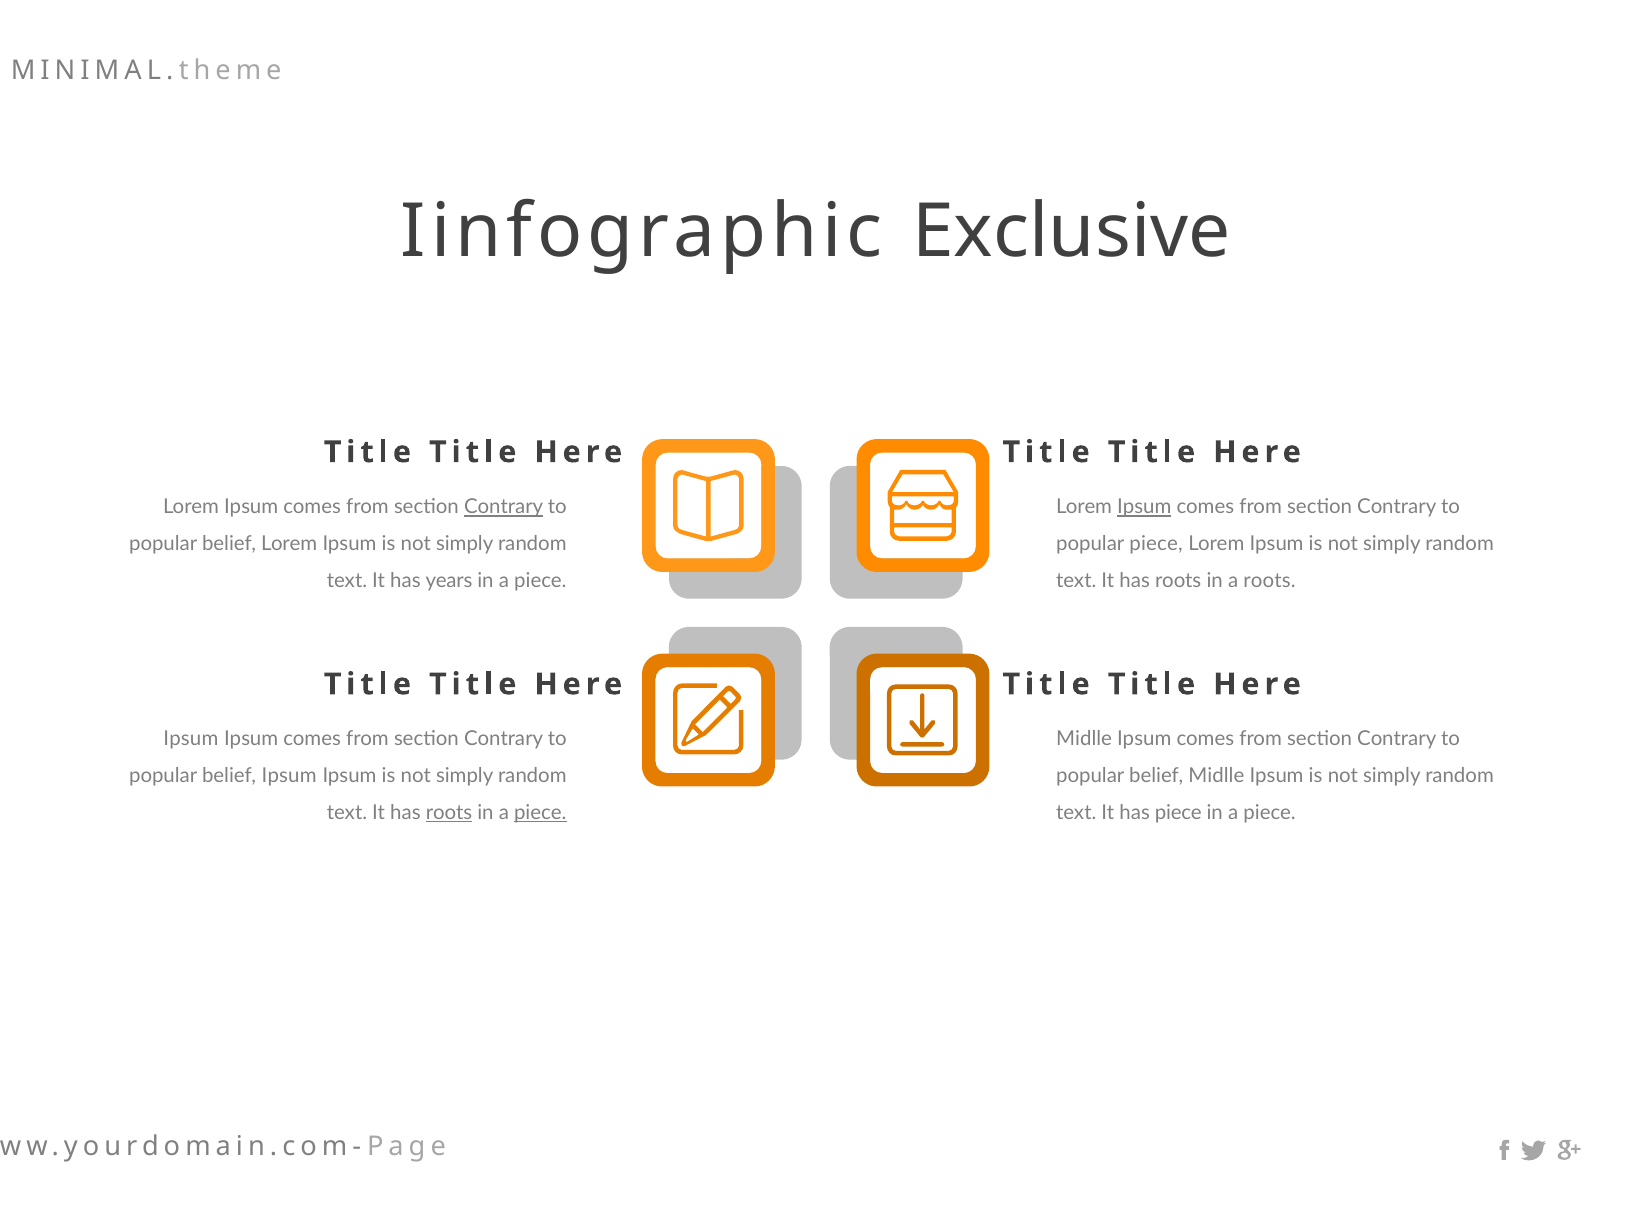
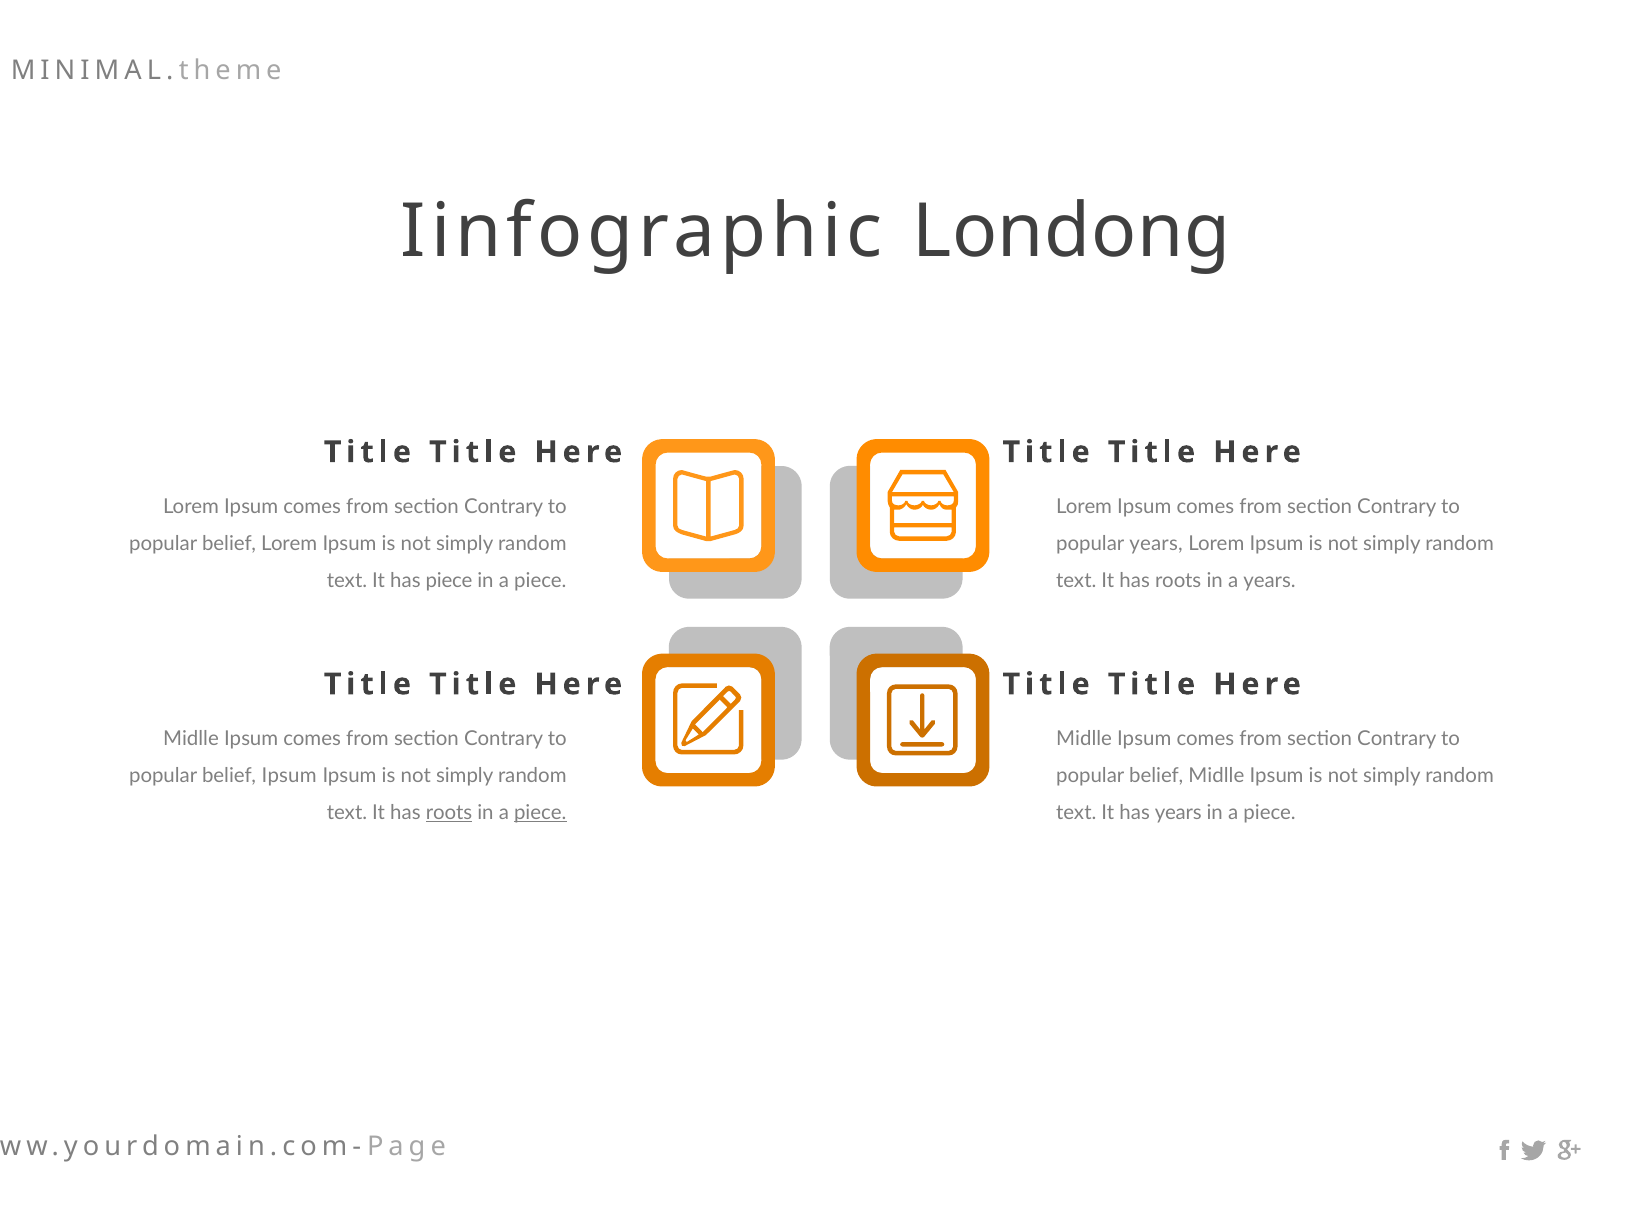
Exclusive: Exclusive -> Londong (1071, 232)
Contrary underline: present -> none (504, 507)
Ipsum underline: present -> none (1144, 507)
popular piece: piece -> years (1156, 544)
has years: years -> piece (449, 581)
a roots: roots -> years (1270, 581)
Ipsum: Ipsum -> Midlle (191, 739)
has piece: piece -> years (1178, 813)
